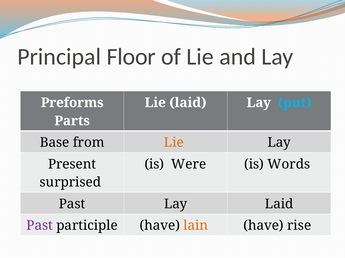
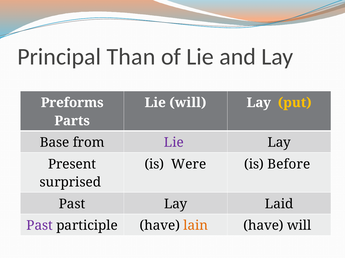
Floor: Floor -> Than (131, 57)
Lie laid: laid -> will (188, 103)
put colour: light blue -> yellow (295, 103)
Lie colour: orange -> purple (174, 143)
Words: Words -> Before (289, 165)
have rise: rise -> will (299, 226)
